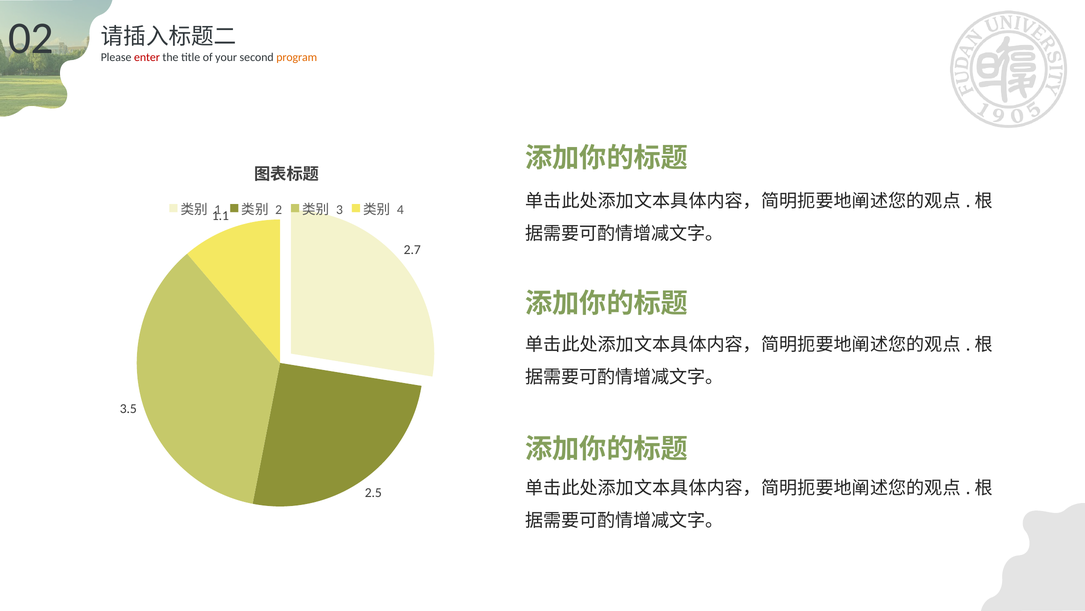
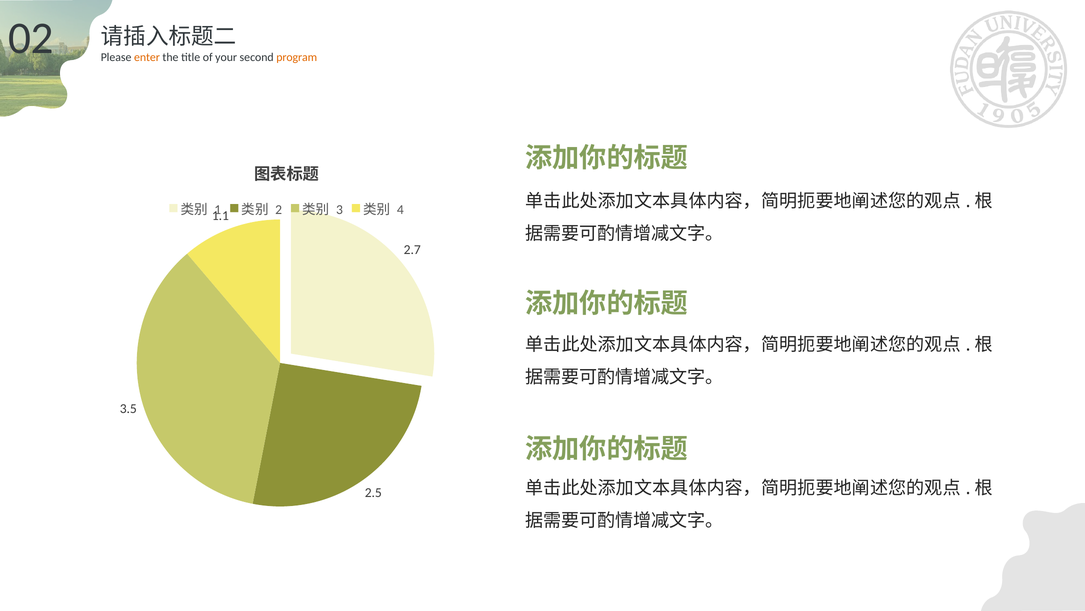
enter colour: red -> orange (147, 57)
